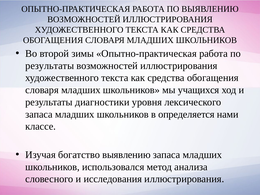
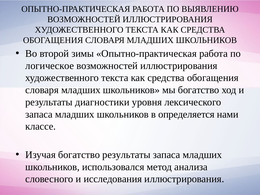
результаты: результаты -> логическое (50, 66)
мы учащихся: учащихся -> богатство (199, 90)
богатство выявлению: выявлению -> результаты (126, 155)
